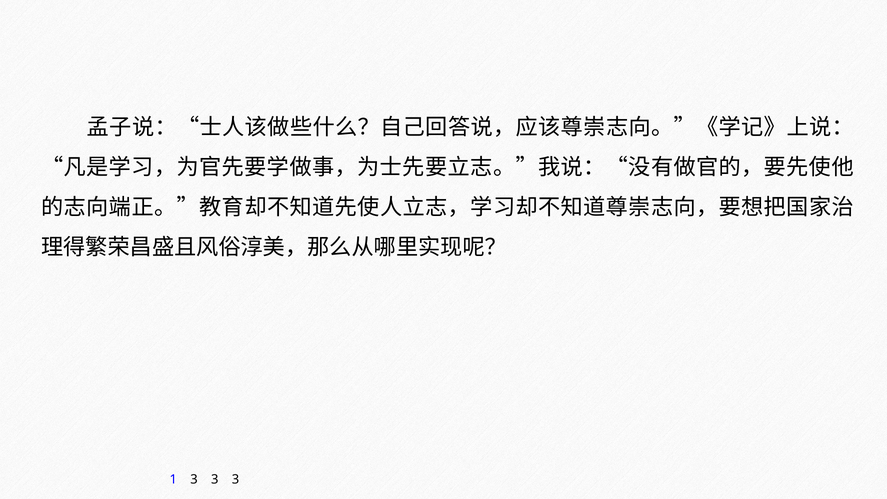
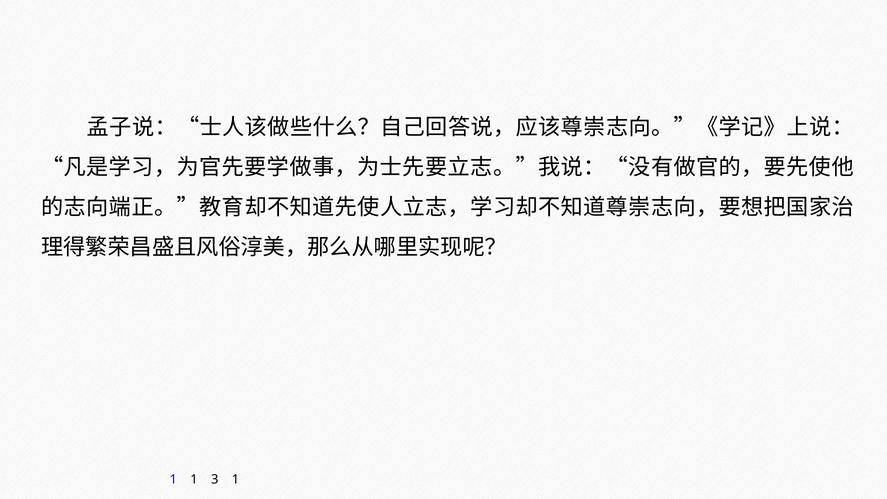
1 3: 3 -> 1 (194, 480)
3: 3 -> 1 (236, 480)
